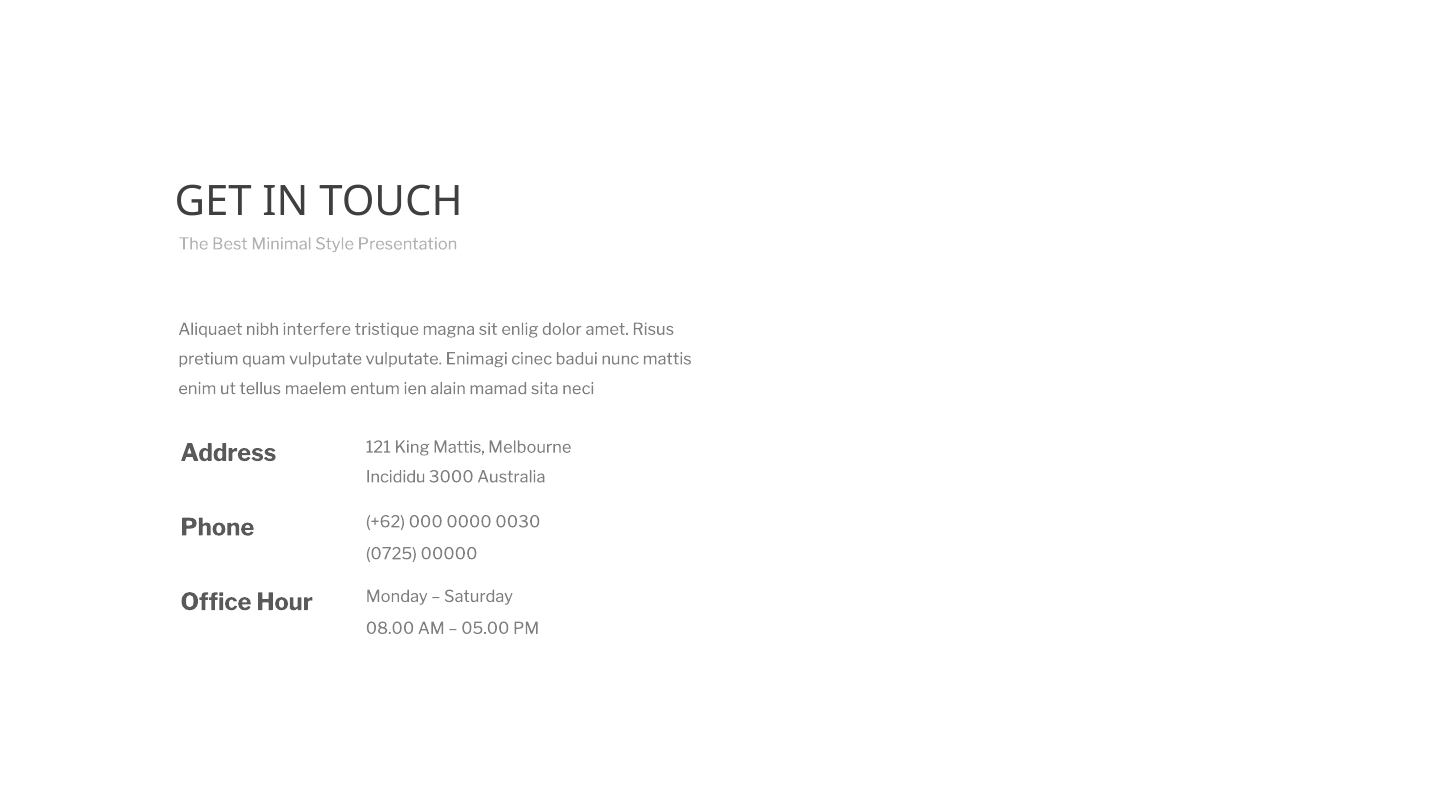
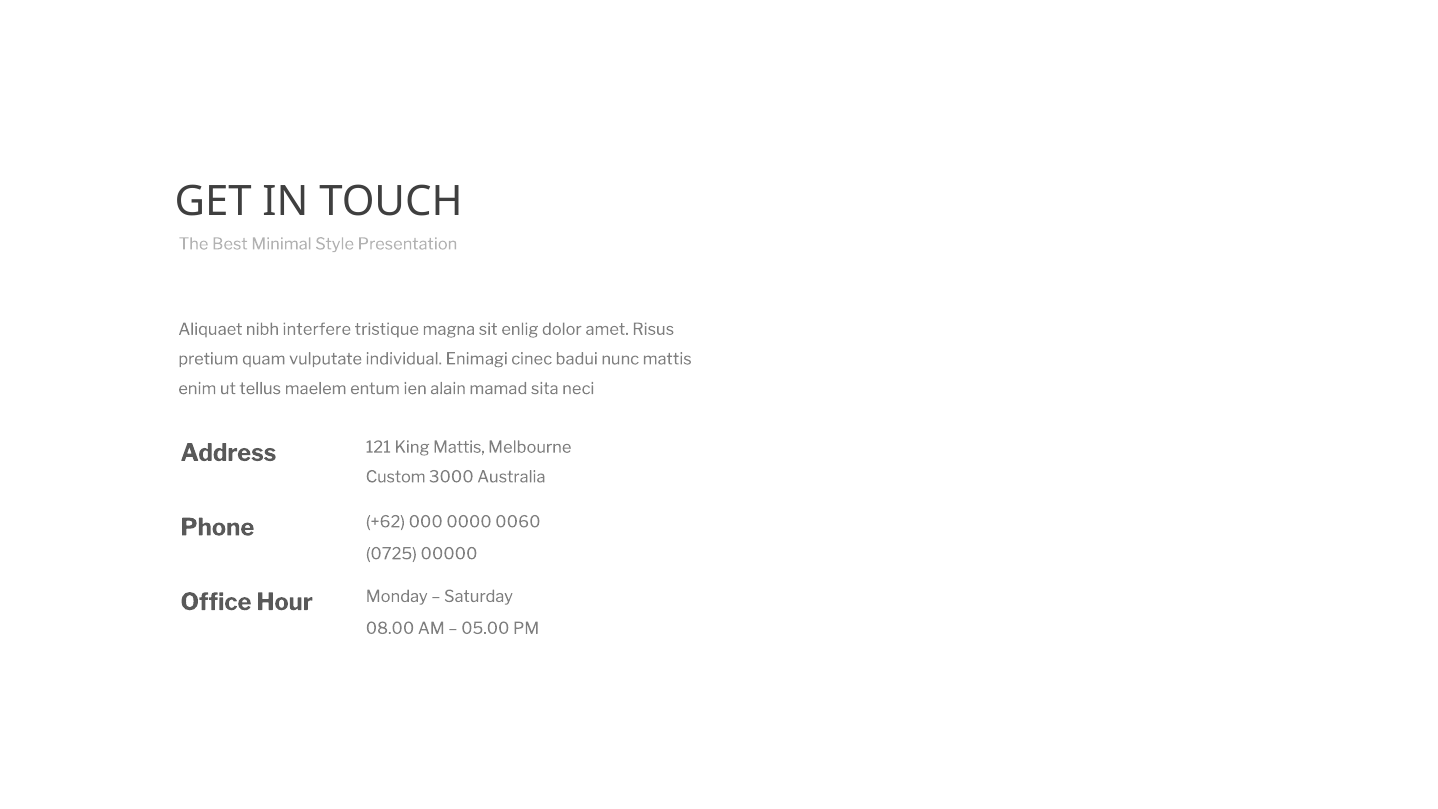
vulputate vulputate: vulputate -> individual (404, 359)
Incididu: Incididu -> Custom (396, 477)
0030: 0030 -> 0060 (518, 522)
